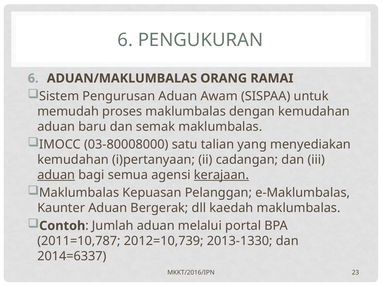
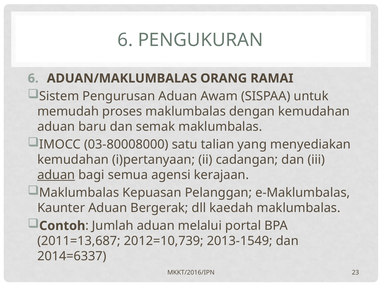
kerajaan underline: present -> none (221, 175)
2011=10,787: 2011=10,787 -> 2011=13,687 (79, 241)
2013-1330: 2013-1330 -> 2013-1549 (240, 241)
